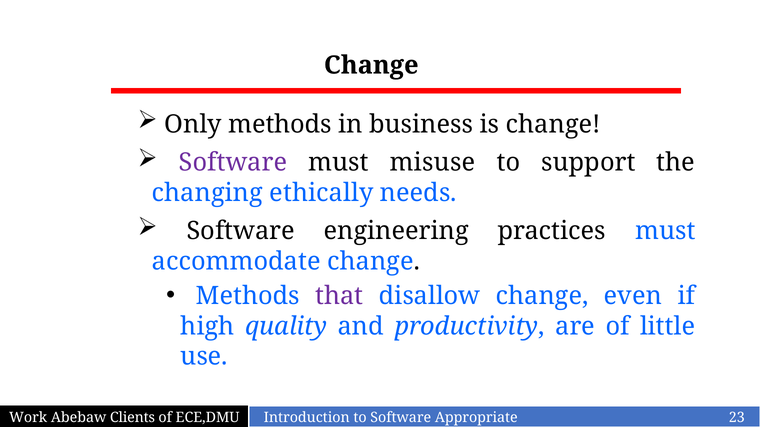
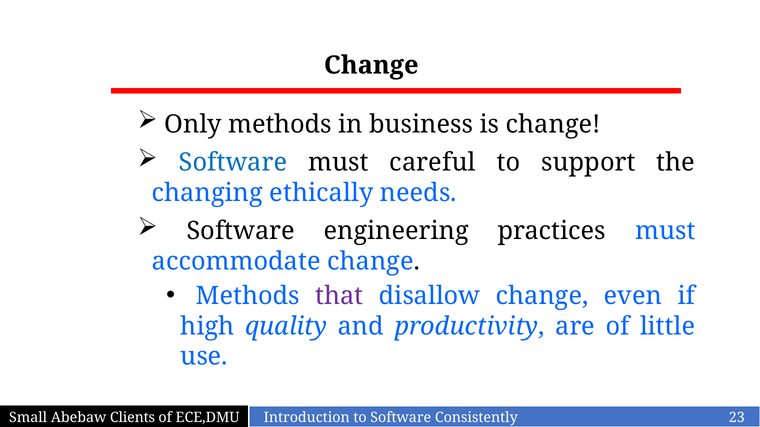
Software colour: purple -> blue (233, 163)
misuse: misuse -> careful (433, 163)
Work: Work -> Small (28, 418)
Appropriate: Appropriate -> Consistently (476, 418)
